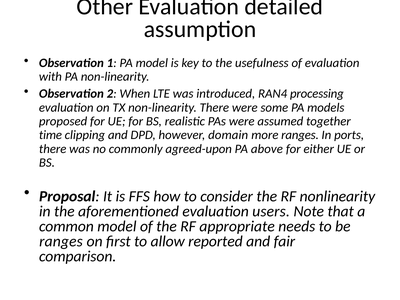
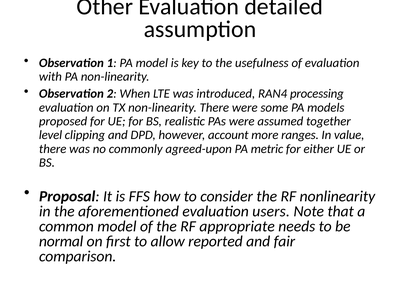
time: time -> level (50, 135)
domain: domain -> account (228, 135)
ports: ports -> value (349, 135)
above: above -> metric (267, 149)
ranges: ranges -> normal (61, 241)
